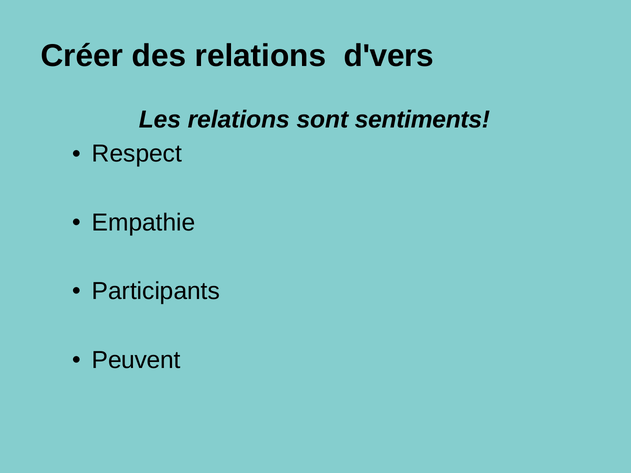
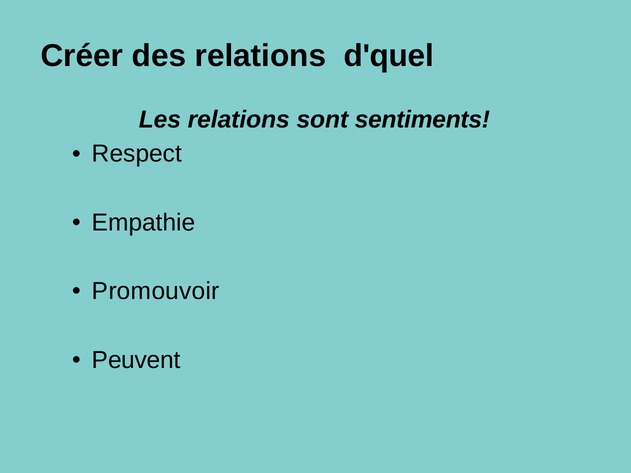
d'vers: d'vers -> d'quel (389, 56)
Participants: Participants -> Promouvoir (156, 291)
